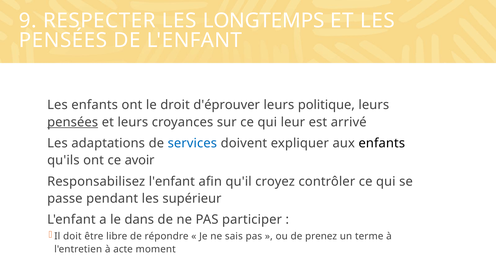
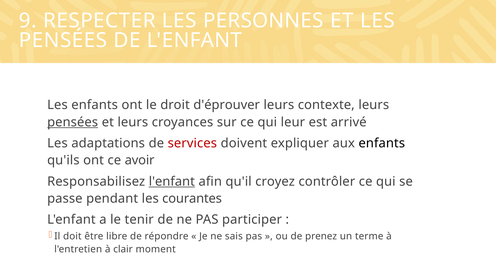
LONGTEMPS: LONGTEMPS -> PERSONNES (263, 21)
politique: politique -> contexte (326, 105)
services colour: blue -> red (192, 143)
l'enfant underline: none -> present (172, 181)
supérieur: supérieur -> courantes (192, 199)
dans: dans -> tenir (139, 220)
acte: acte -> clair (123, 249)
